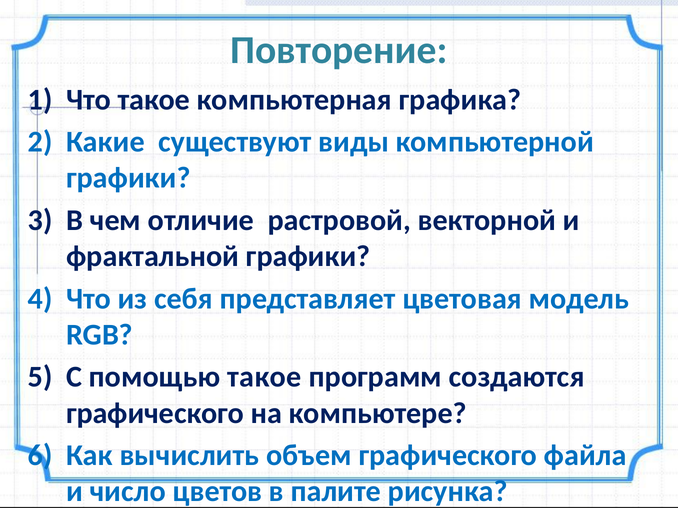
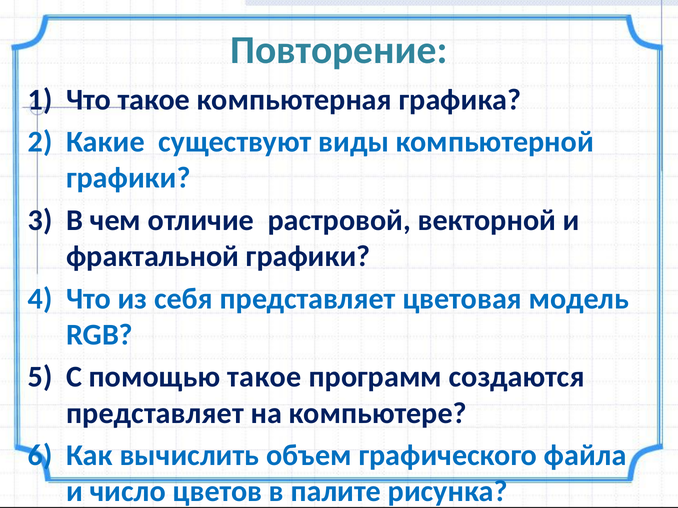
графического: графического -> представляет (155, 413)
